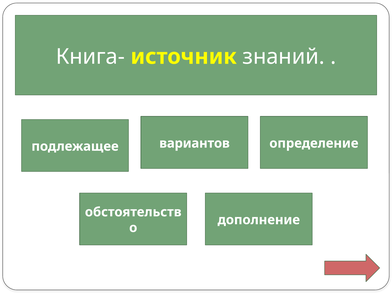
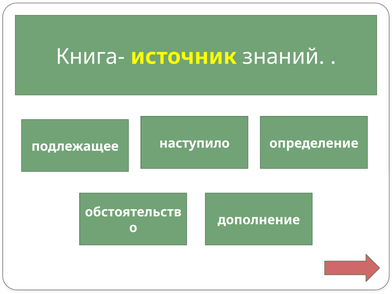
вариантов: вариантов -> наступило (194, 143)
